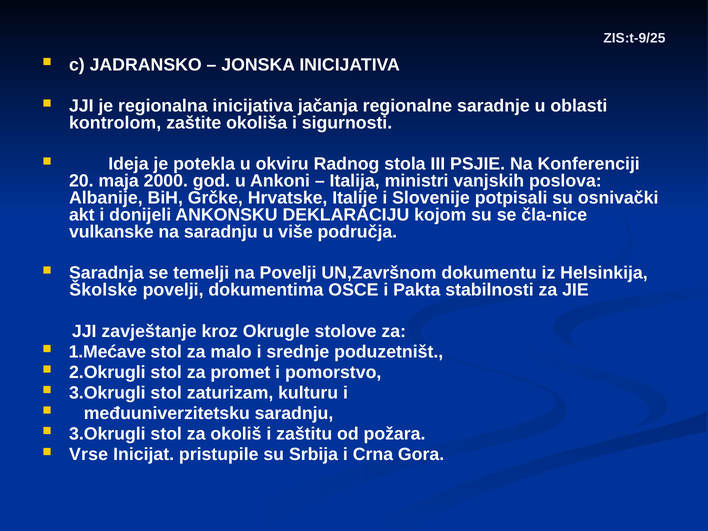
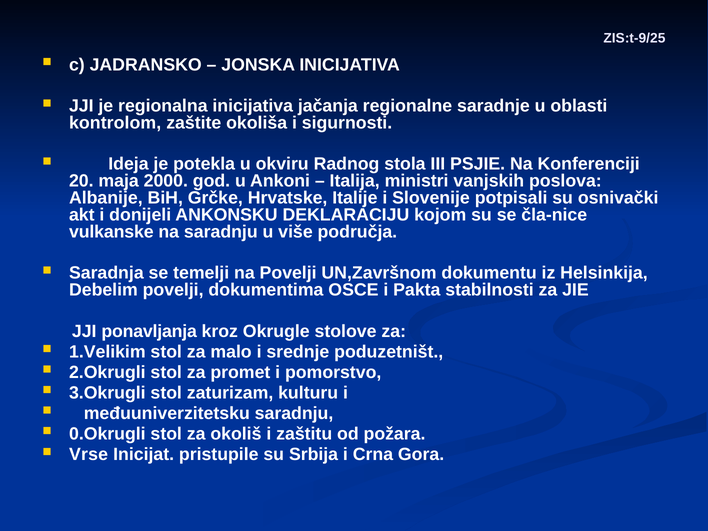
Školske: Školske -> Debelim (103, 290)
zavještanje: zavještanje -> ponavljanja (149, 331)
1.Mećave: 1.Mećave -> 1.Velikim (107, 352)
3.Okrugli: 3.Okrugli -> 0.Okrugli (107, 434)
